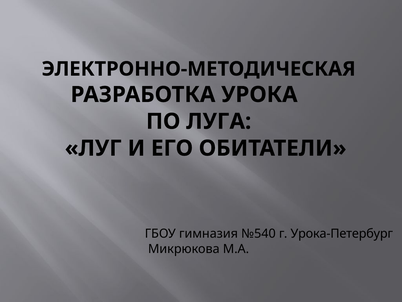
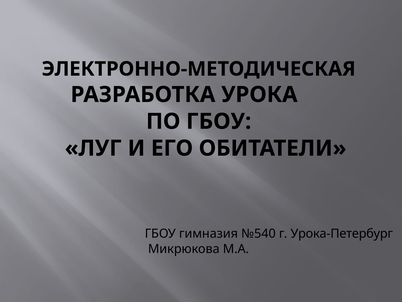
ПО ЛУГА: ЛУГА -> ГБОУ (219, 121)
